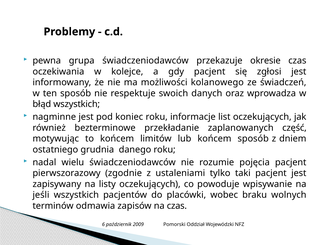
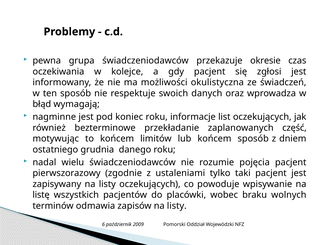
kolanowego: kolanowego -> okulistyczna (217, 82)
błąd wszystkich: wszystkich -> wymagają (77, 104)
jeśli: jeśli -> listę (41, 195)
zapisów na czas: czas -> listy (177, 205)
